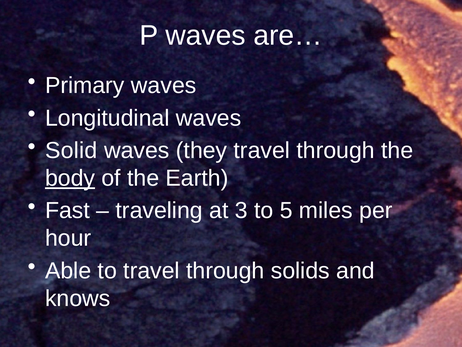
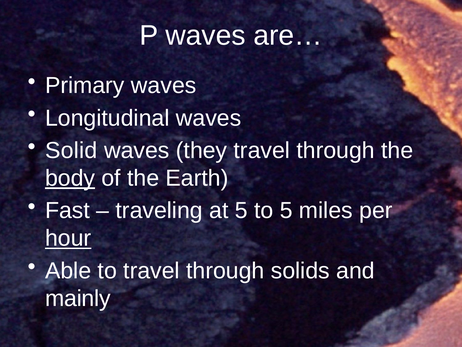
at 3: 3 -> 5 (241, 210)
hour underline: none -> present (68, 238)
knows: knows -> mainly (78, 298)
